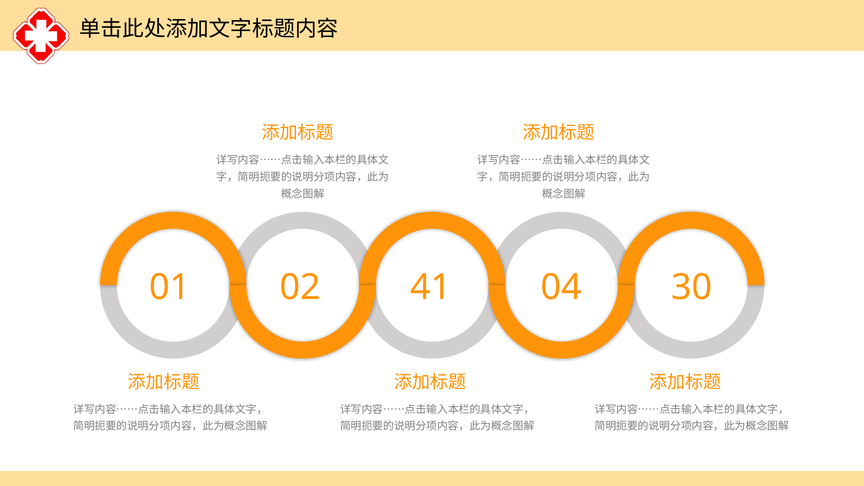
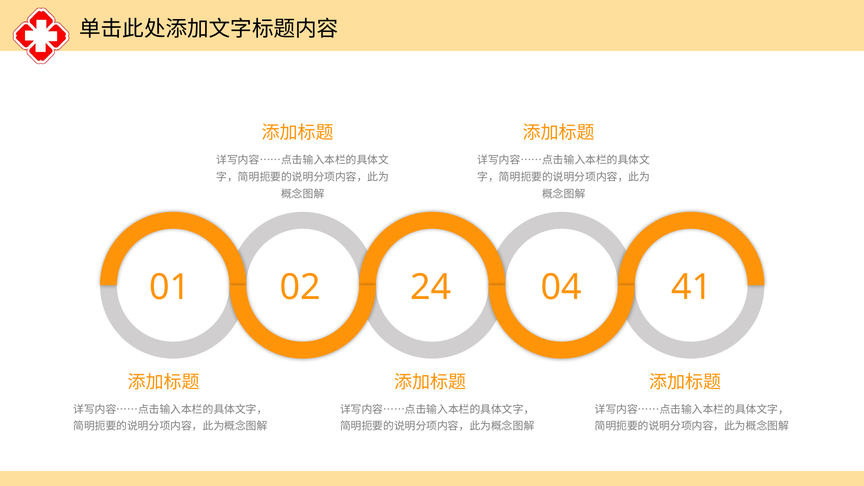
41: 41 -> 24 (431, 287)
30: 30 -> 41 (692, 287)
